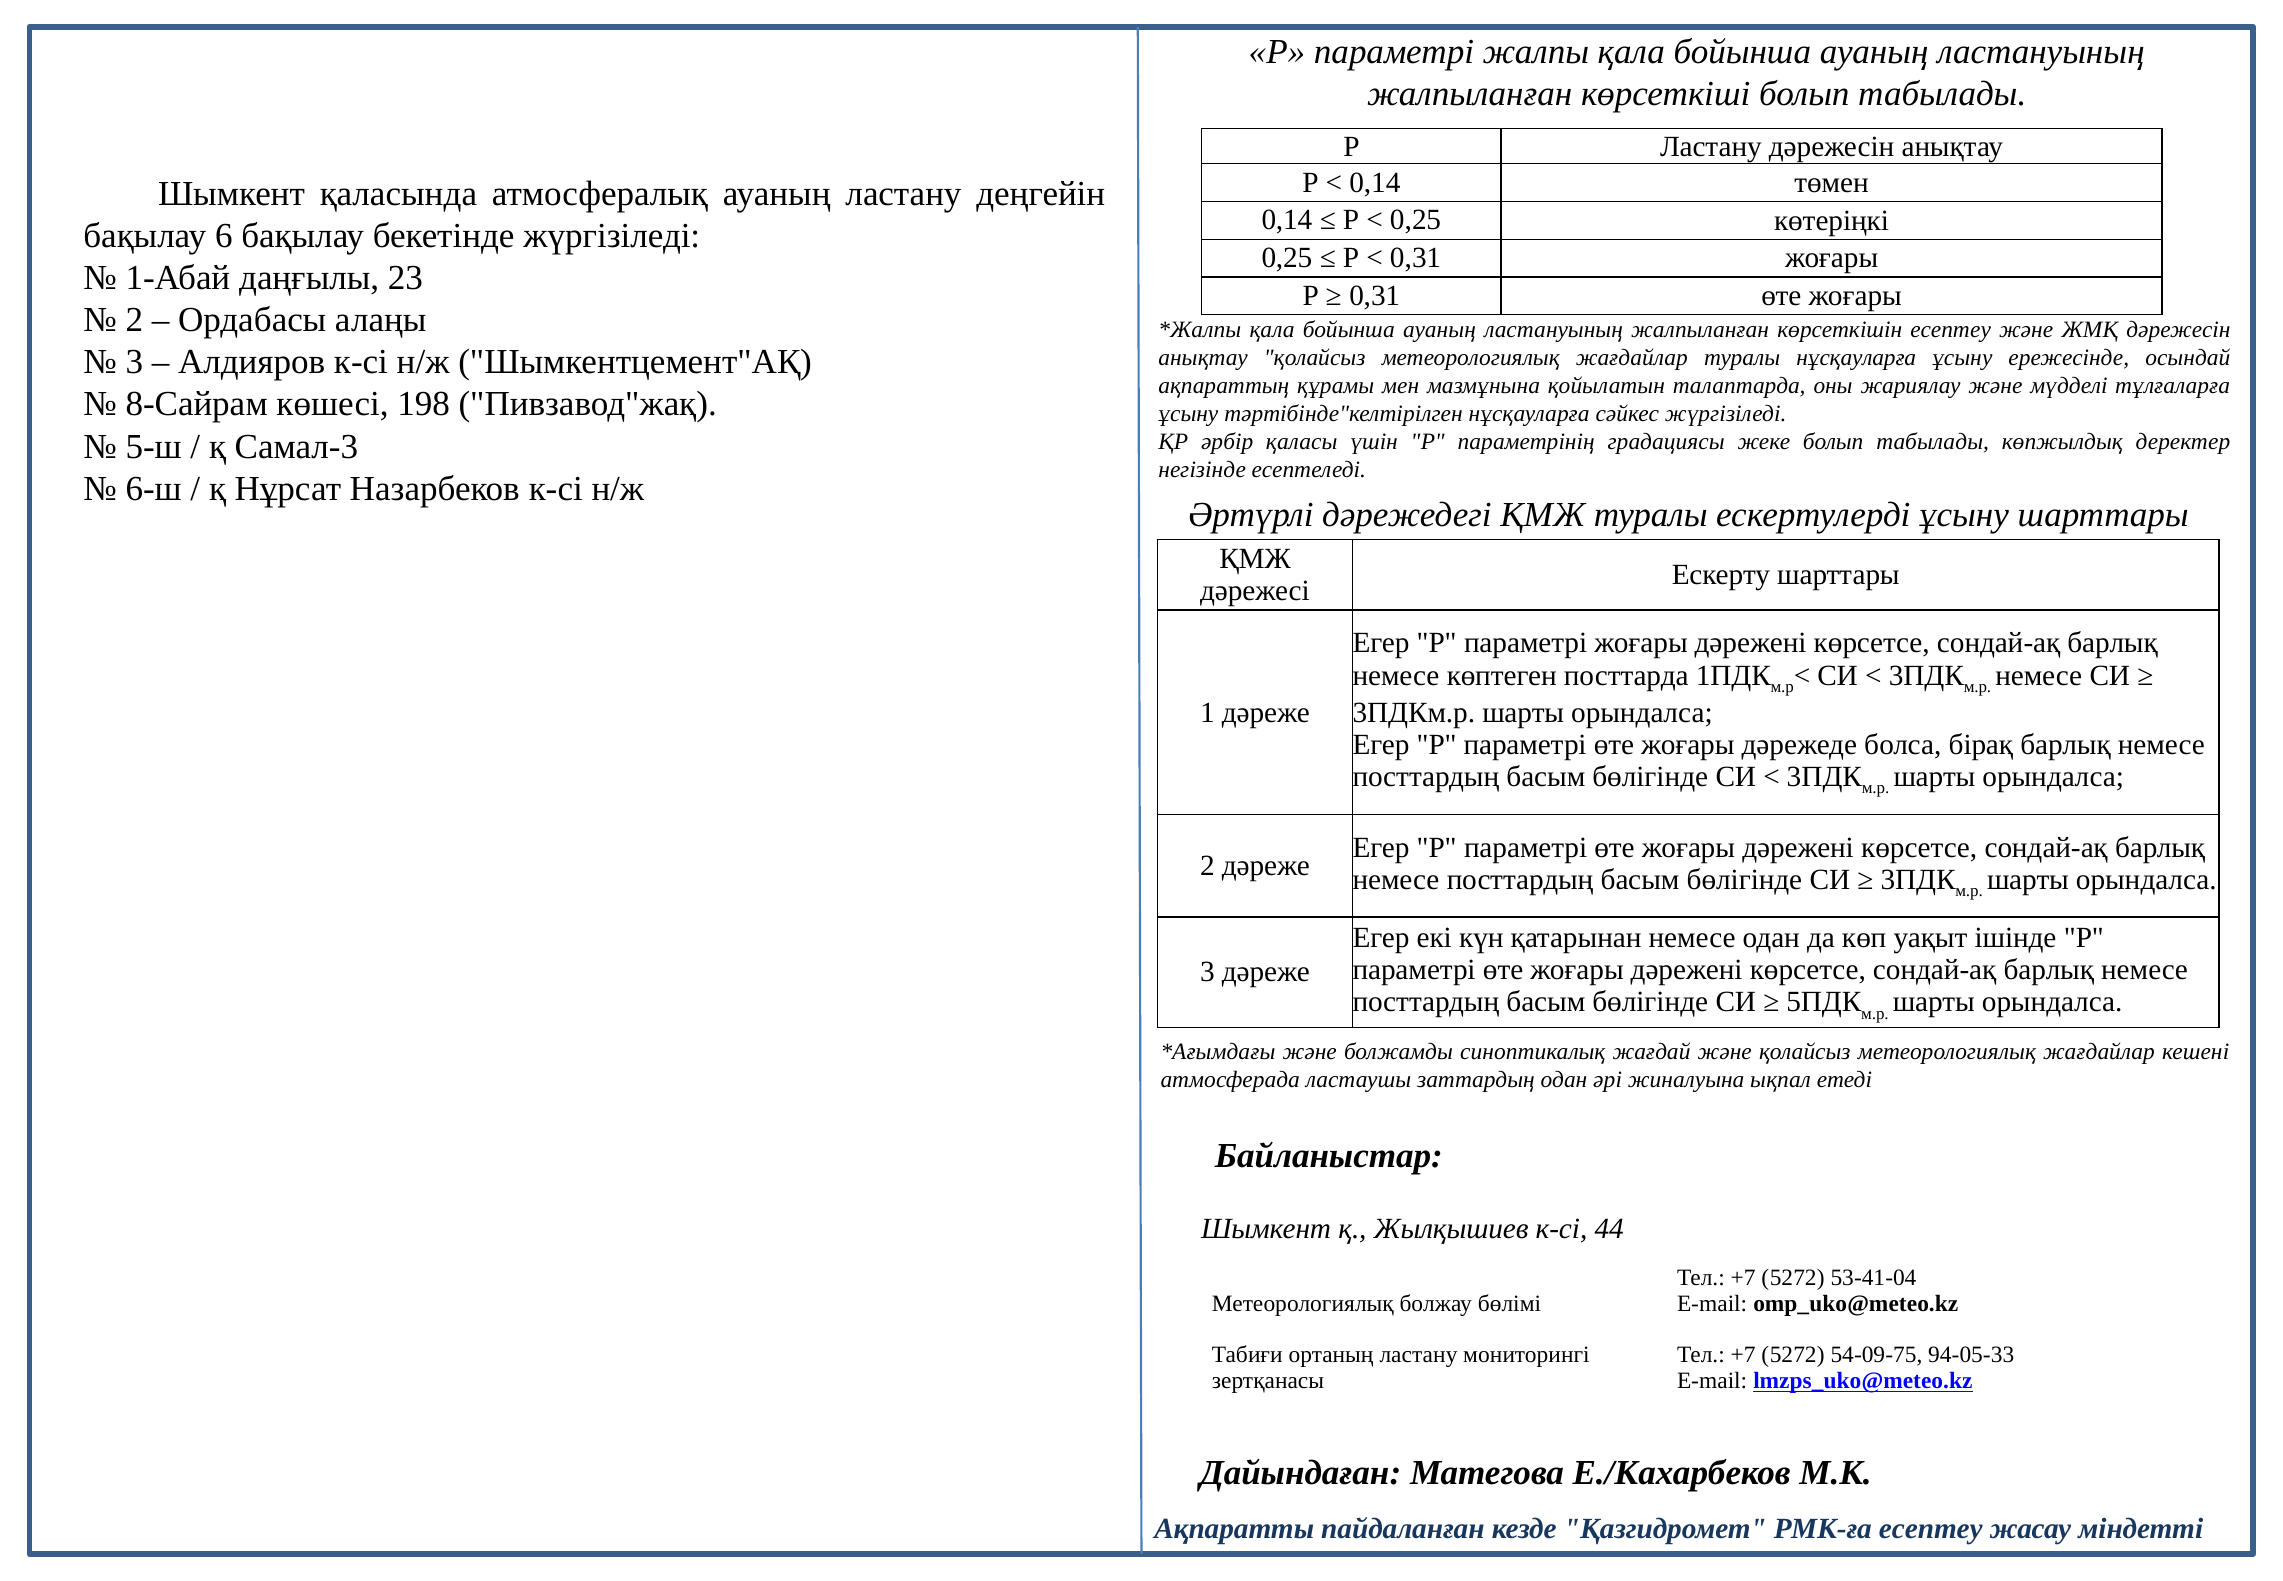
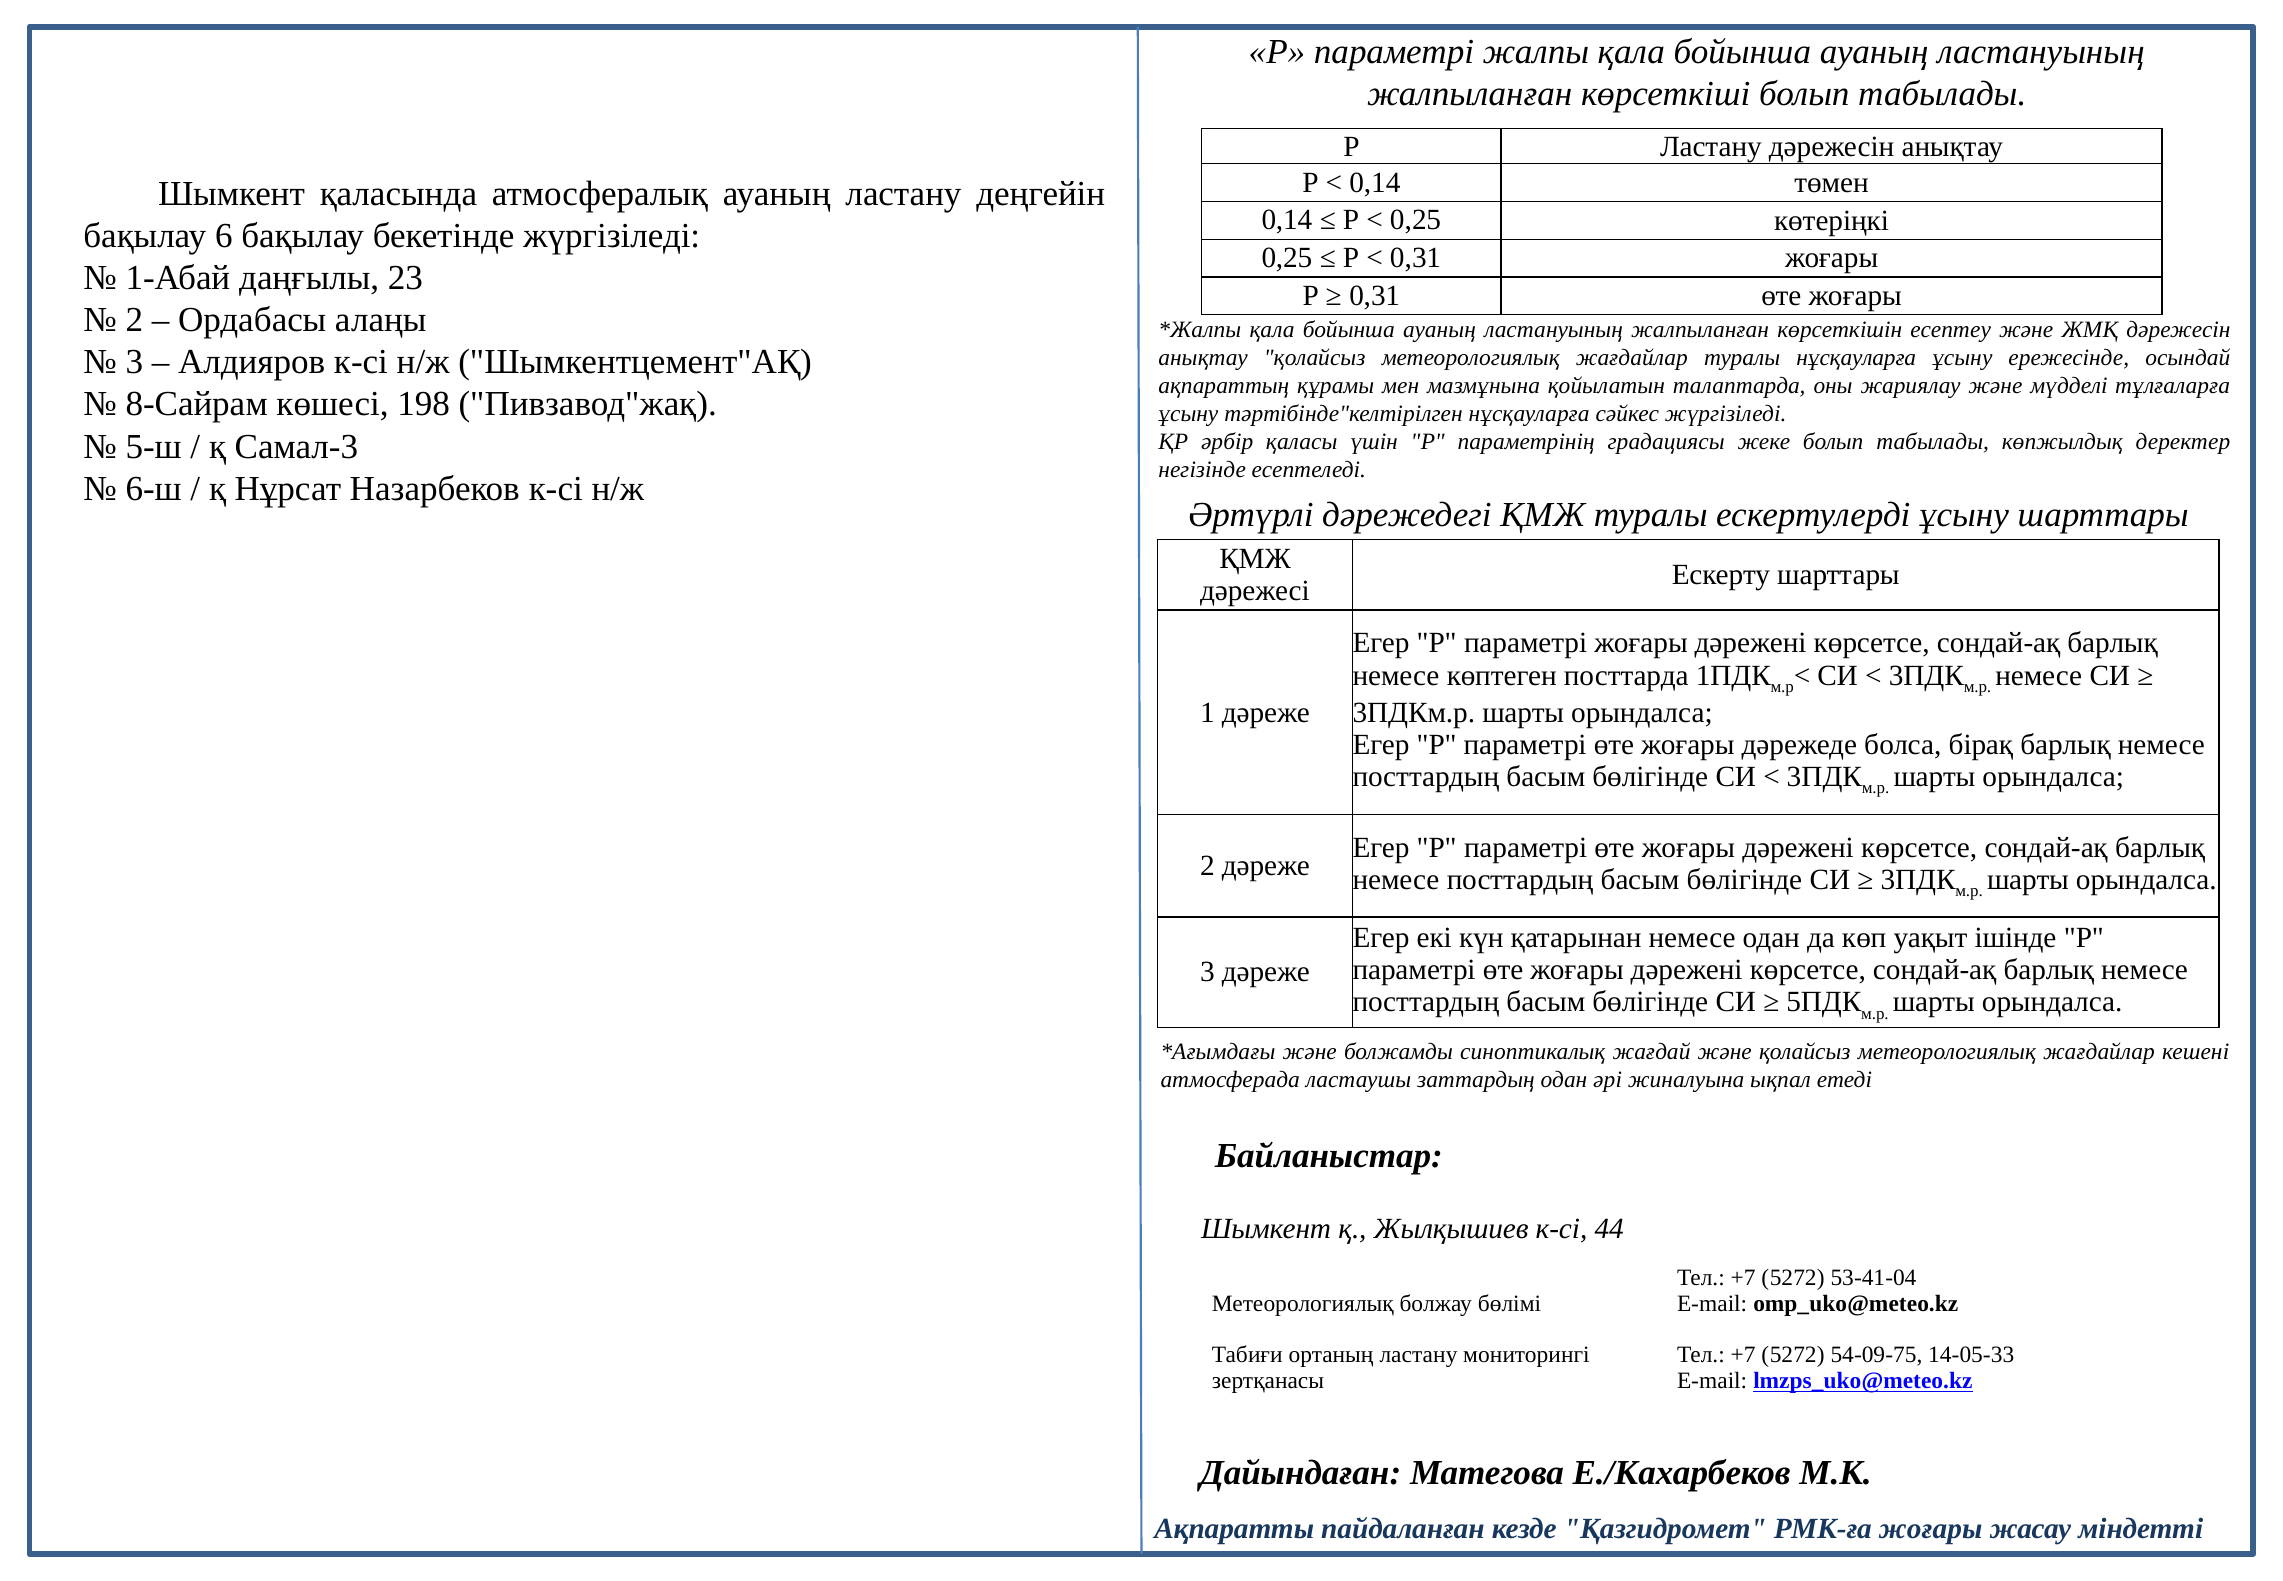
94-05-33: 94-05-33 -> 14-05-33 (1971, 1355)
РМК-ға есептеу: есептеу -> жоғары (1931, 1528)
